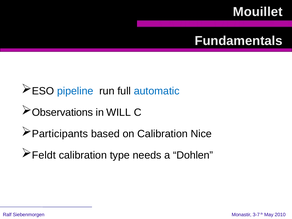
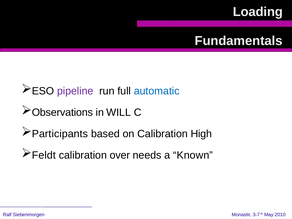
Mouillet: Mouillet -> Loading (258, 12)
pipeline colour: blue -> purple (75, 91)
Nice: Nice -> High (201, 134)
type: type -> over (120, 155)
Dohlen: Dohlen -> Known (193, 155)
